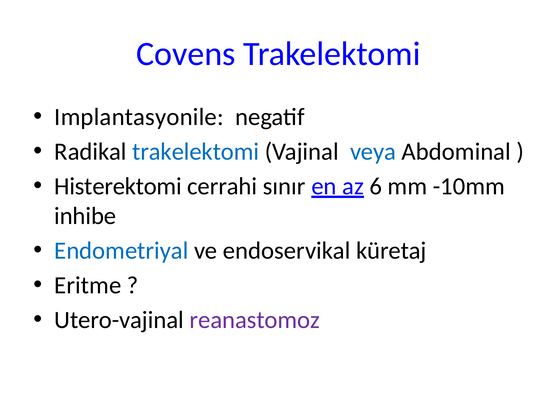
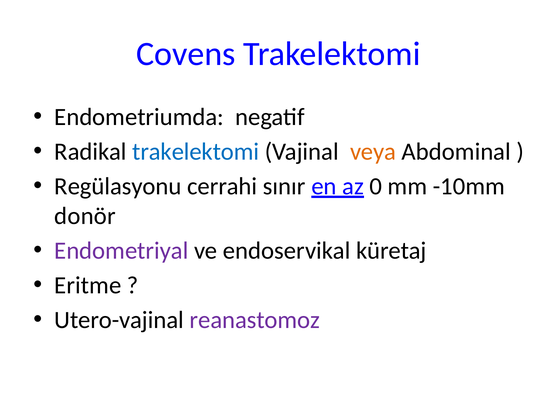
Implantasyonile: Implantasyonile -> Endometriumda (139, 117)
veya colour: blue -> orange (373, 152)
Histerektomi: Histerektomi -> Regülasyonu (118, 186)
6: 6 -> 0 (376, 186)
inhibe: inhibe -> donör (85, 216)
Endometriyal colour: blue -> purple (121, 251)
